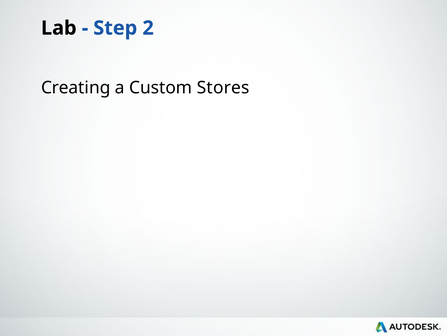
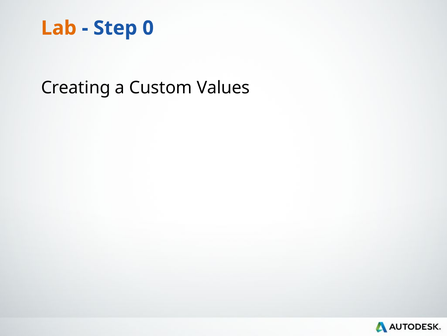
Lab colour: black -> orange (59, 28)
2: 2 -> 0 (148, 28)
Stores: Stores -> Values (223, 88)
